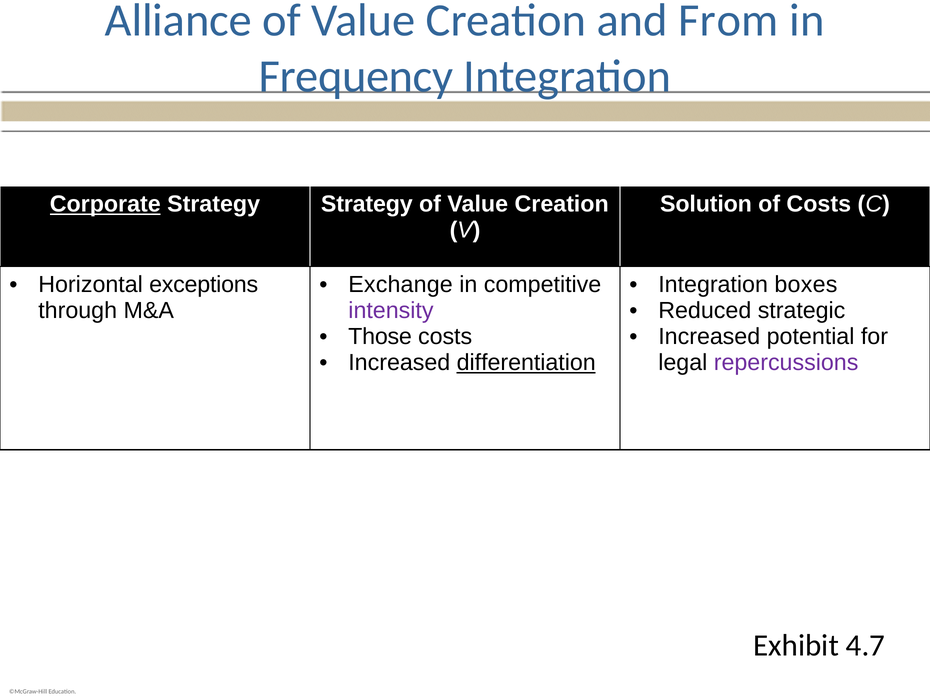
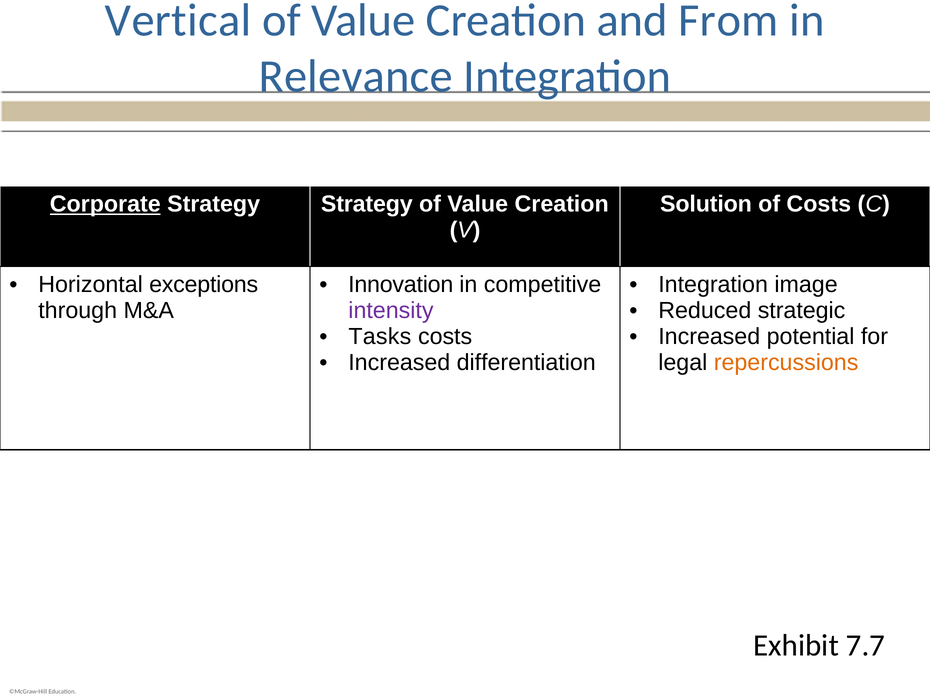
Alliance: Alliance -> Vertical (178, 20)
Frequency: Frequency -> Relevance (356, 76)
Exchange: Exchange -> Innovation (401, 284)
boxes: boxes -> image (806, 284)
Those: Those -> Tasks (380, 336)
differentiation underline: present -> none (526, 362)
repercussions colour: purple -> orange (786, 362)
4.7: 4.7 -> 7.7 (866, 645)
